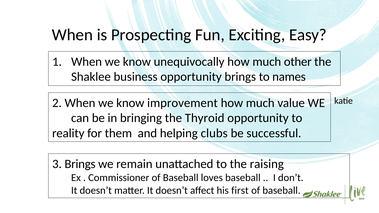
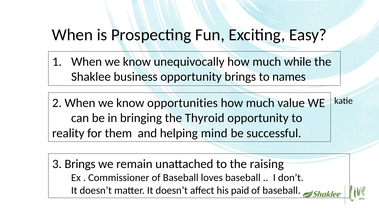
other: other -> while (298, 62)
improvement: improvement -> opportunities (182, 103)
clubs: clubs -> mind (214, 133)
first: first -> paid (240, 191)
